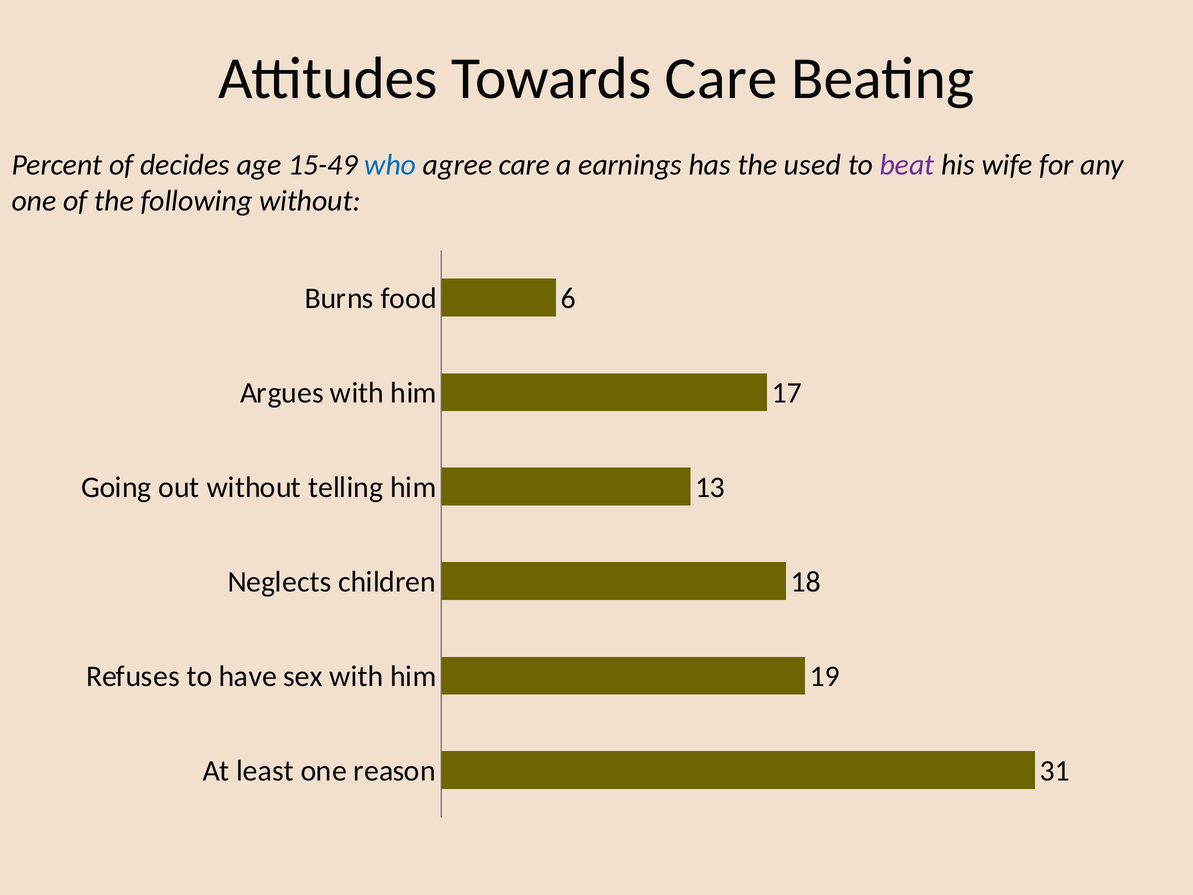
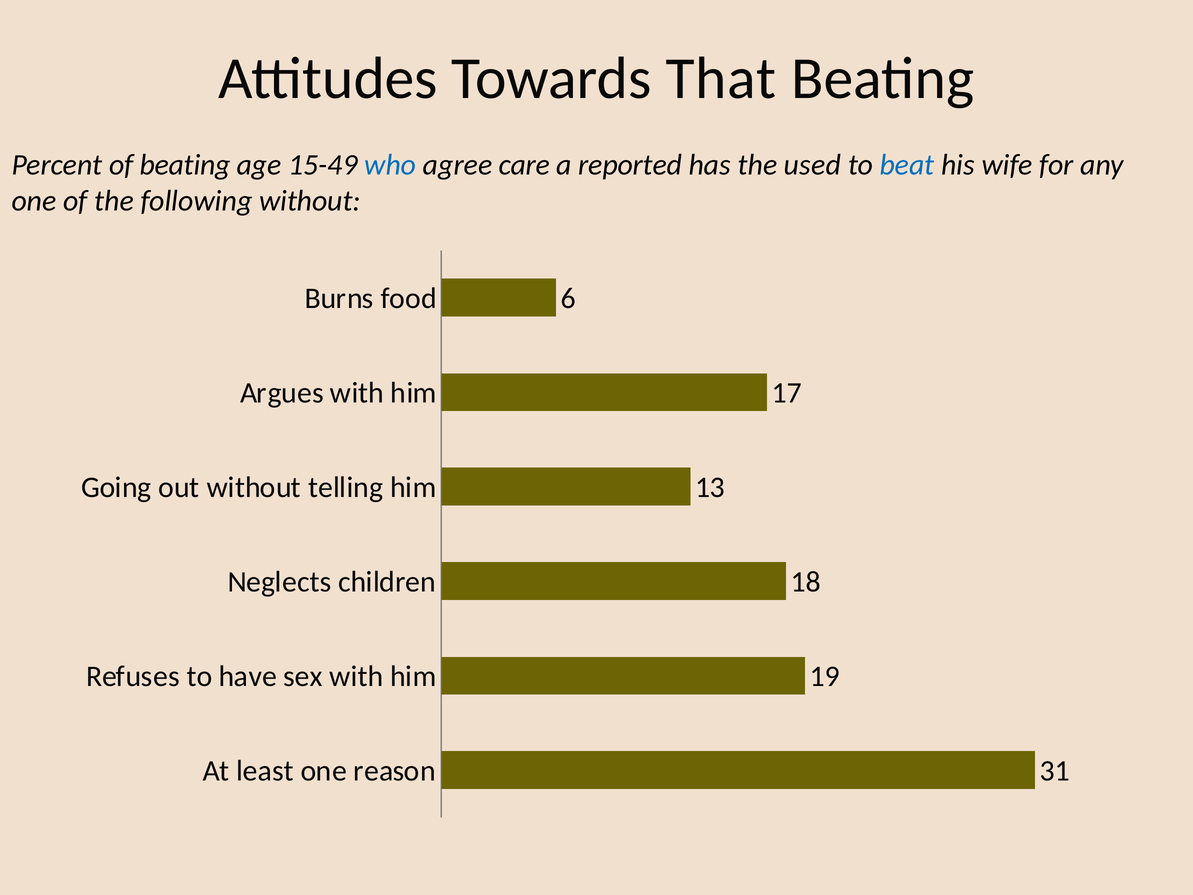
Towards Care: Care -> That (721, 79)
of decides: decides -> beating (185, 165)
earnings: earnings -> reported (630, 165)
beat colour: purple -> blue (907, 165)
